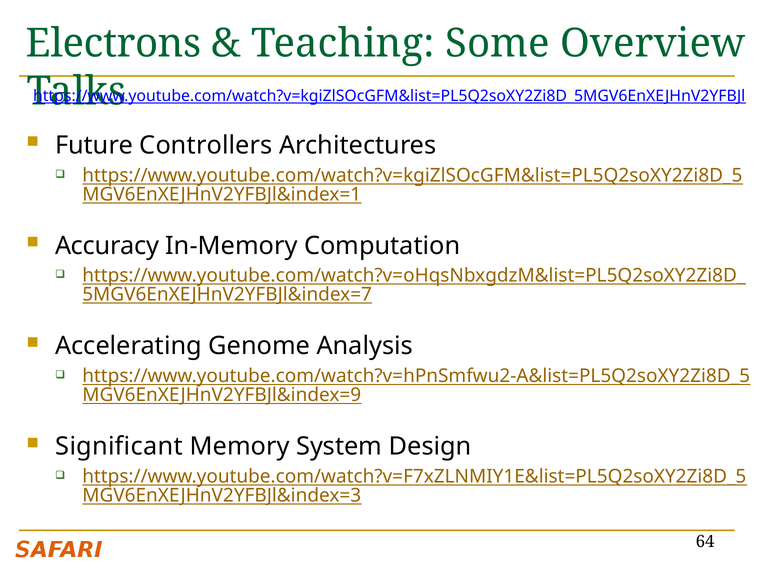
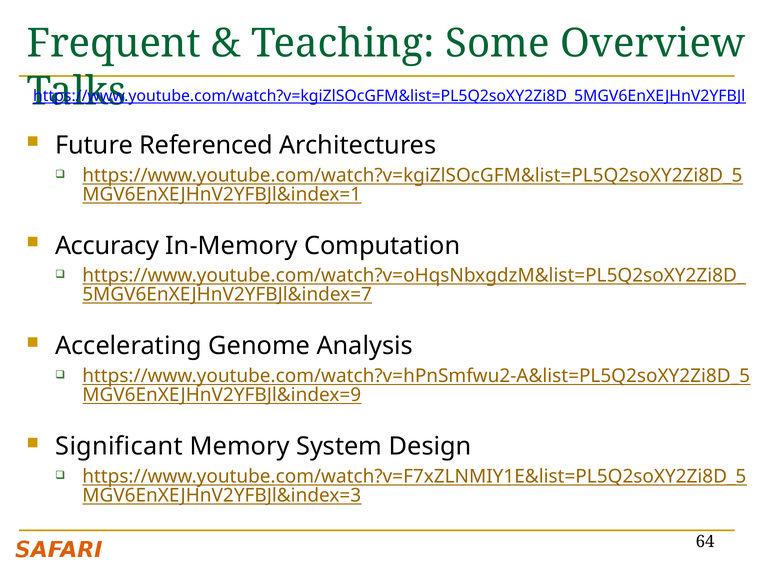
Electrons: Electrons -> Frequent (114, 43)
Controllers: Controllers -> Referenced (206, 145)
